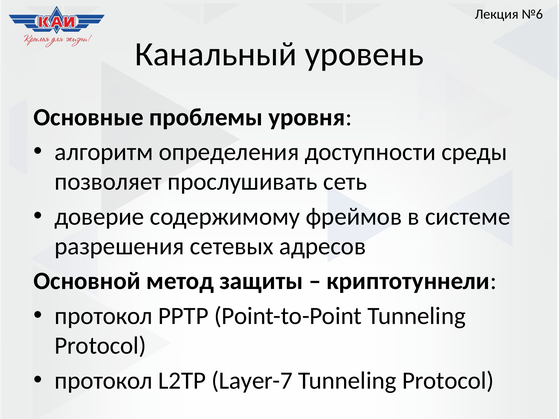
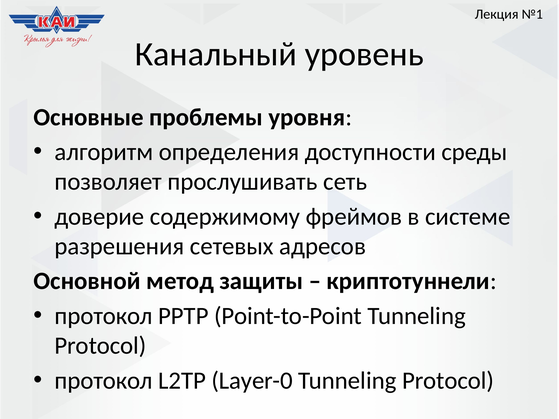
№6: №6 -> №1 (532, 14)
Layer-7: Layer-7 -> Layer-0 (252, 381)
